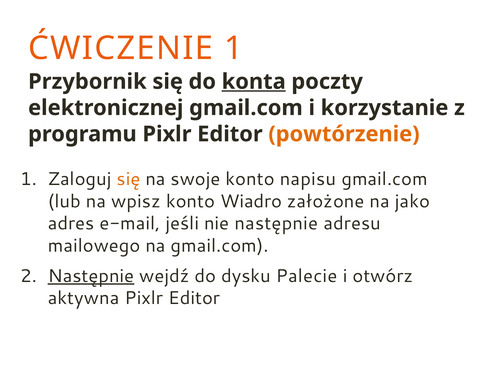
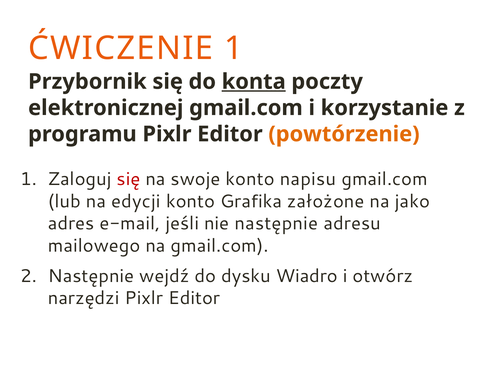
się colour: orange -> red (128, 179)
wpisz: wpisz -> edycji (136, 201)
Wiadro: Wiadro -> Grafika (251, 201)
Następnie underline: present -> none (91, 276)
Palecie: Palecie -> Wiadro (307, 276)
aktywna: aktywna -> narzędzi (84, 298)
